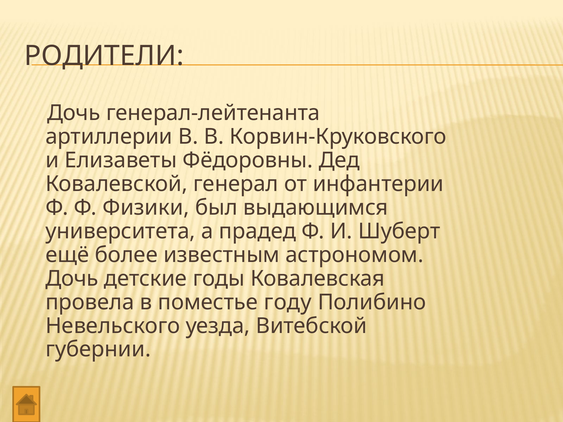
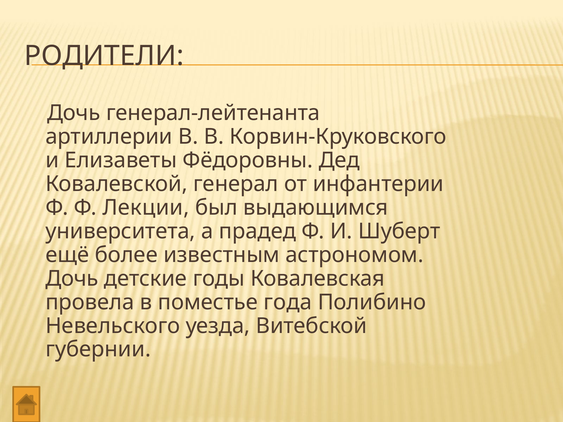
Физики: Физики -> Лекции (146, 208)
году: году -> года (288, 302)
